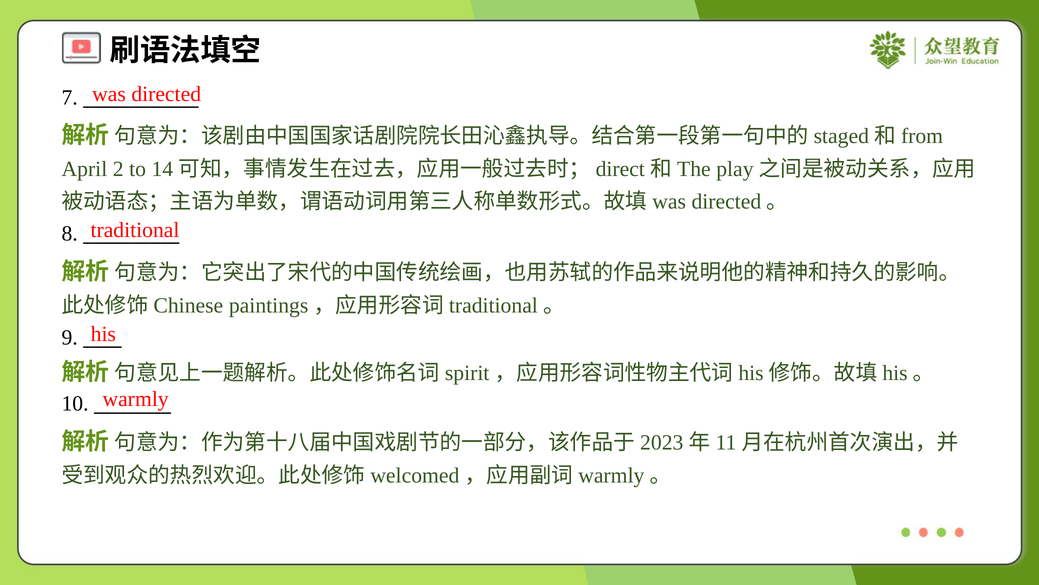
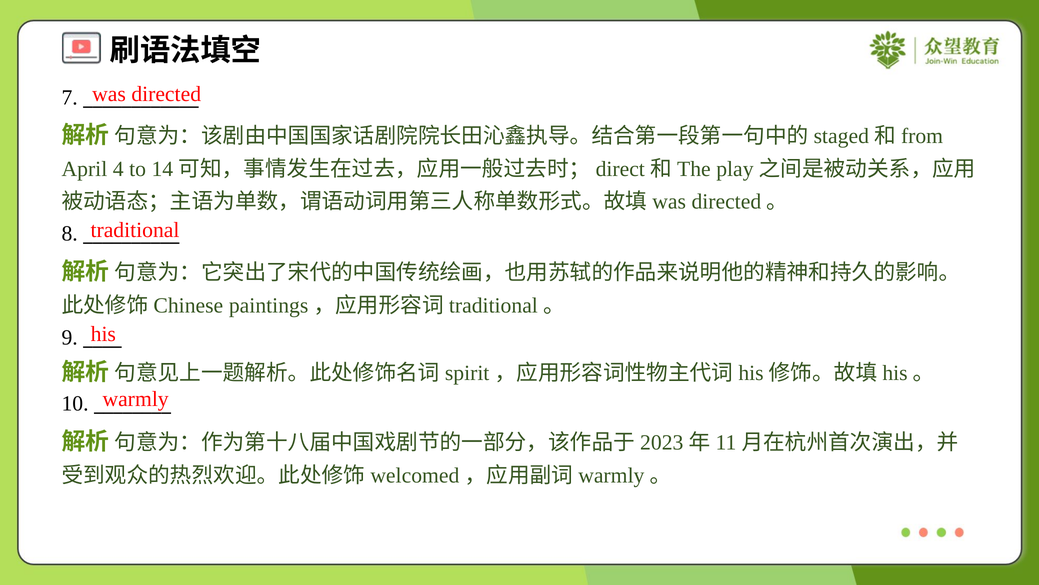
2: 2 -> 4 (118, 169)
